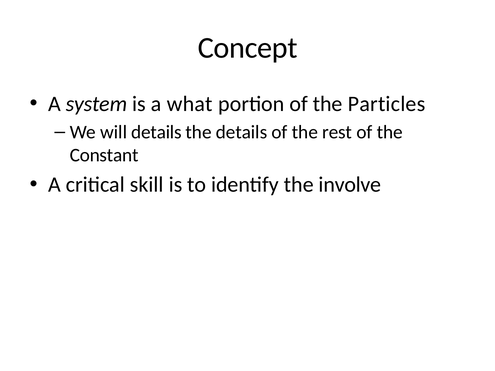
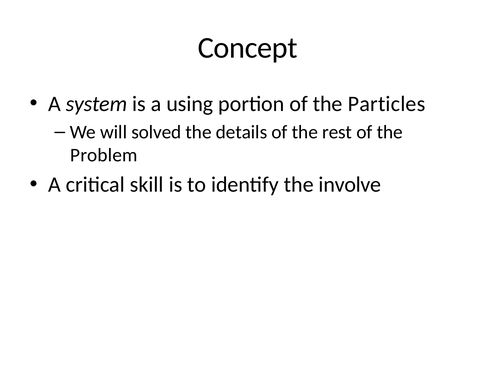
what: what -> using (190, 104)
will details: details -> solved (156, 132)
Constant: Constant -> Problem (104, 155)
